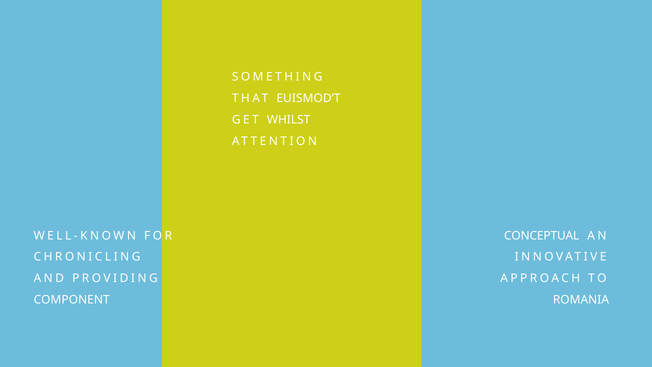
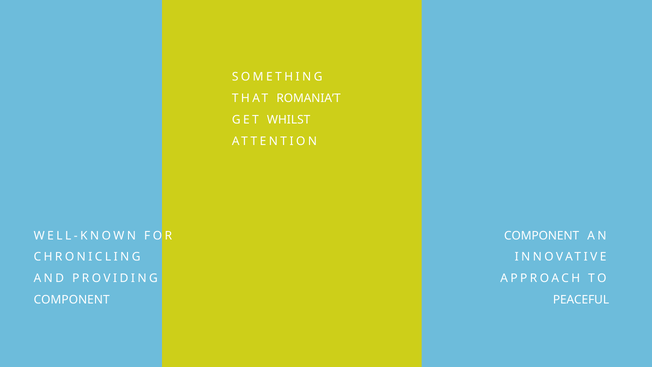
EUISMOD’T: EUISMOD’T -> ROMANIA’T (309, 98)
CONCEPTUAL: CONCEPTUAL -> COMPONENT (542, 235)
ROMANIA: ROMANIA -> PEACEFUL (581, 300)
